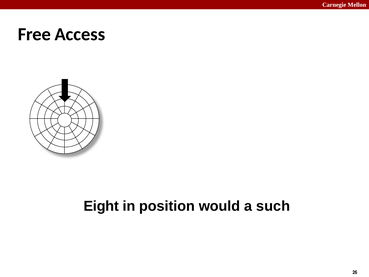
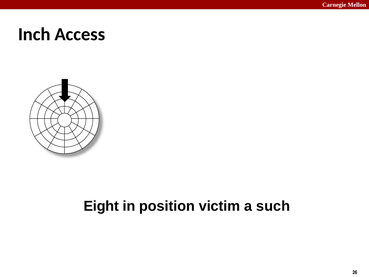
Free: Free -> Inch (34, 34)
would: would -> victim (220, 206)
